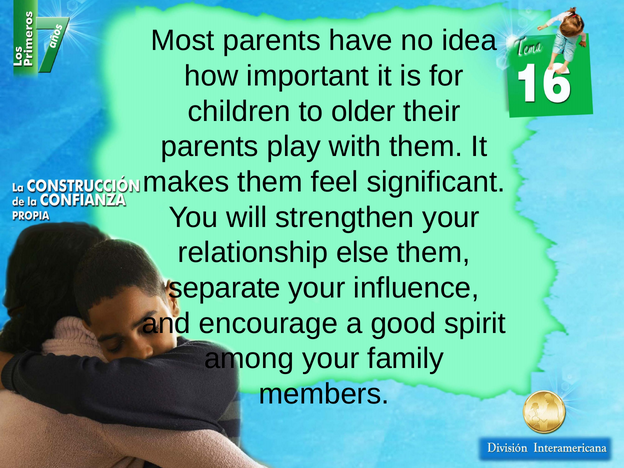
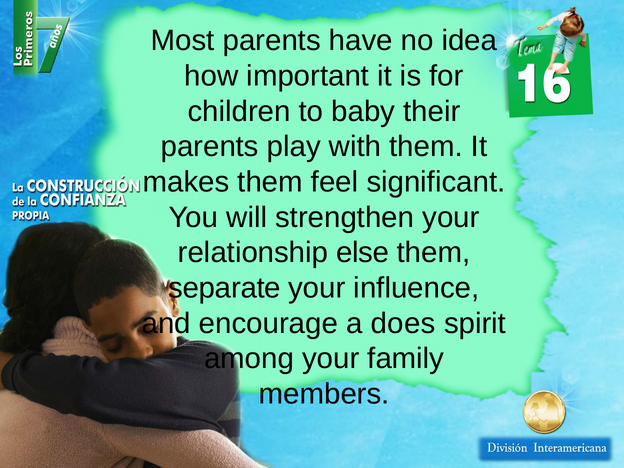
older: older -> baby (363, 111)
good: good -> does (403, 323)
